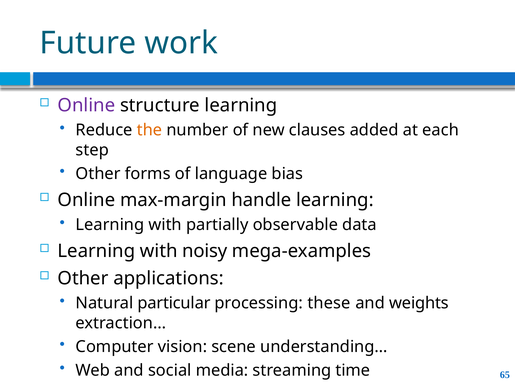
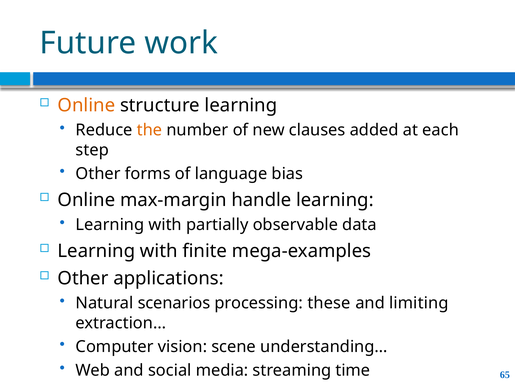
Online colour: purple -> orange (86, 105)
noisy: noisy -> finite (205, 250)
particular: particular -> scenarios (174, 303)
weights: weights -> limiting (419, 303)
